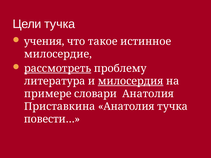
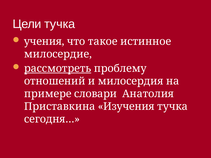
литература: литература -> отношений (55, 81)
милосердия underline: present -> none (131, 81)
Приставкина Анатолия: Анатолия -> Изучения (126, 107)
повести…: повести… -> сегодня… (52, 119)
